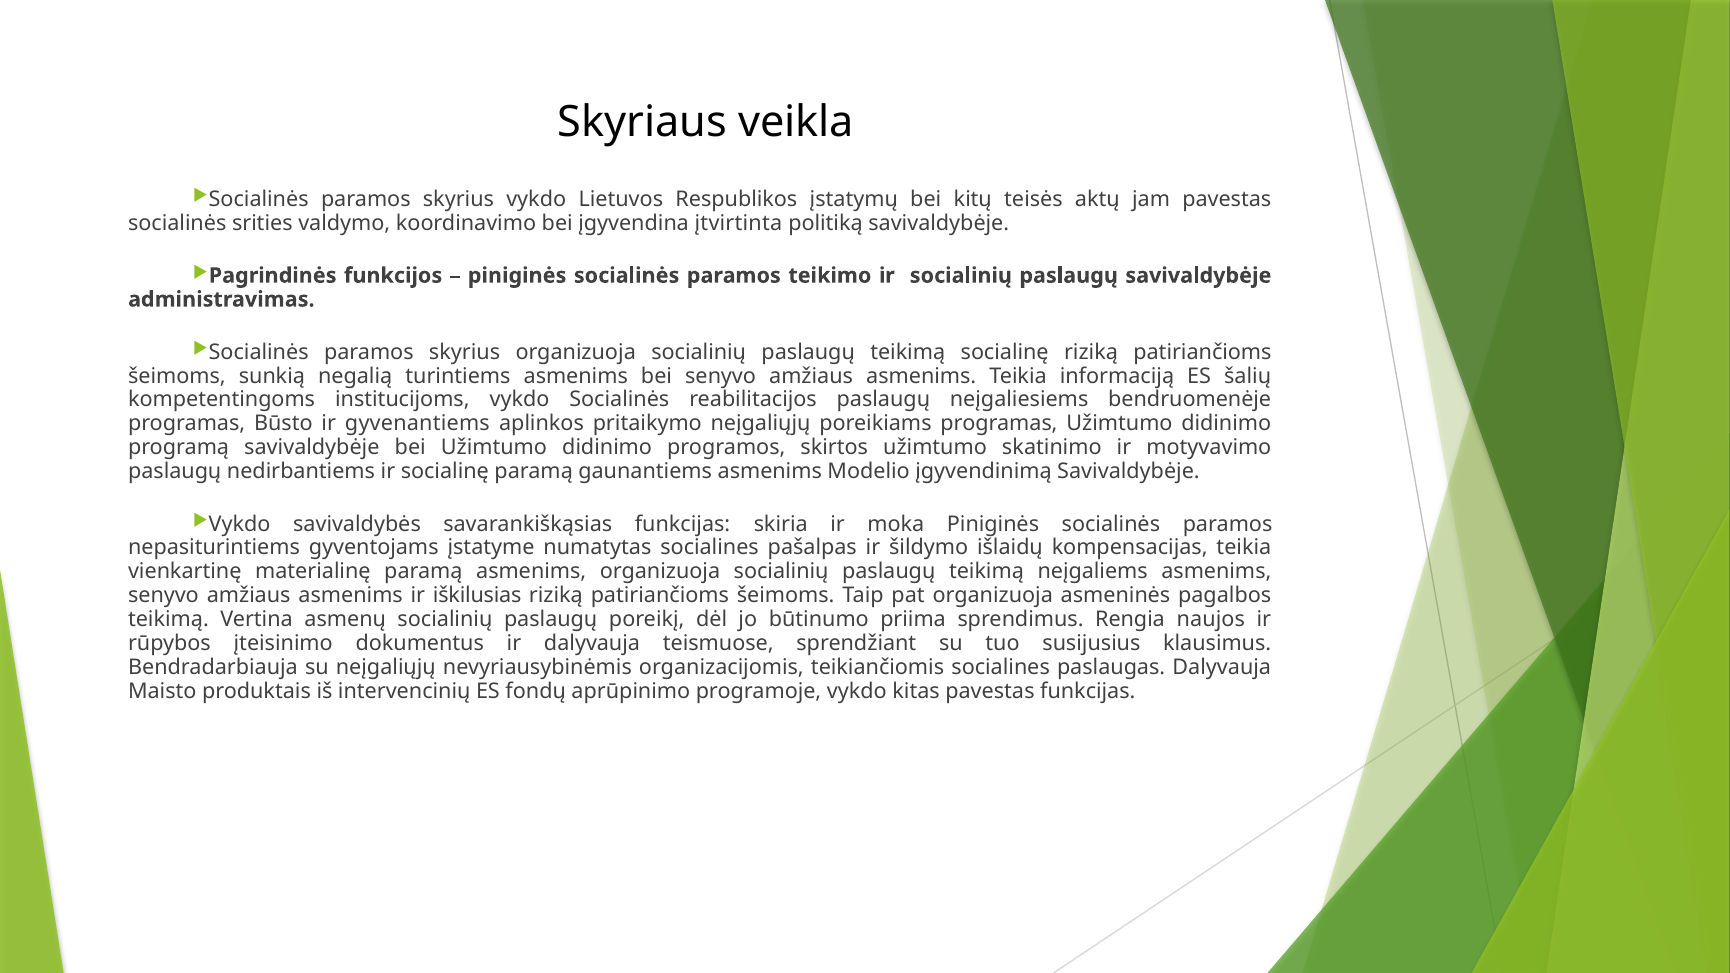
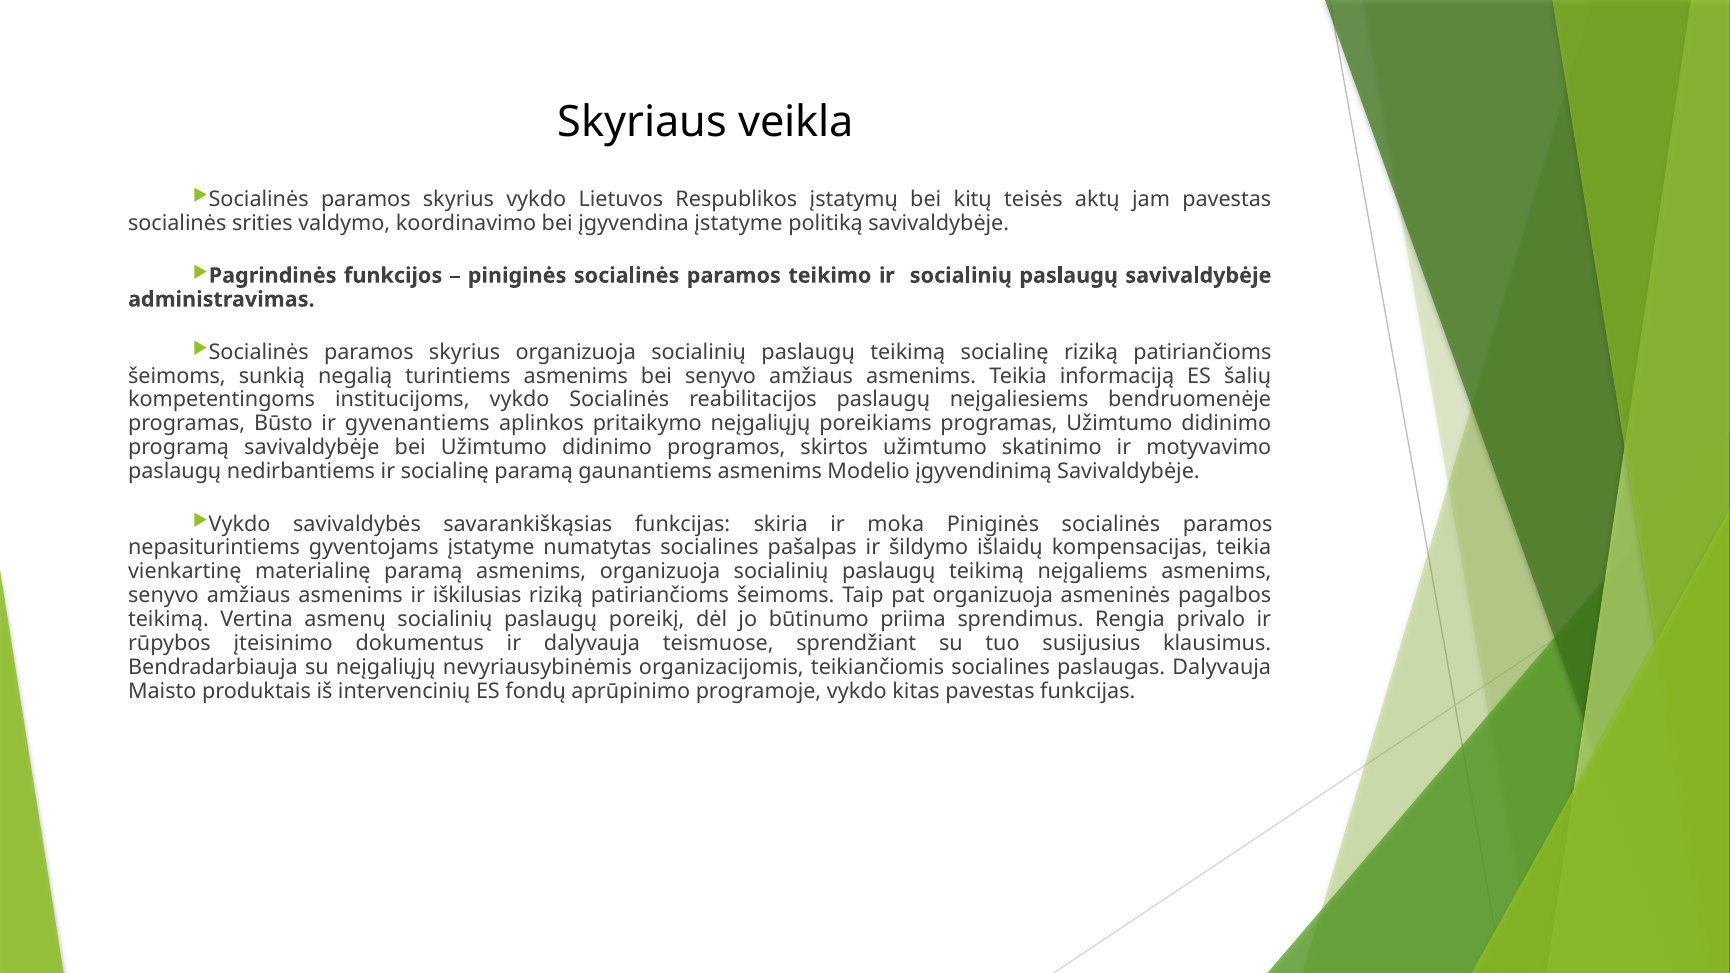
įgyvendina įtvirtinta: įtvirtinta -> įstatyme (738, 223)
naujos: naujos -> privalo (1211, 619)
